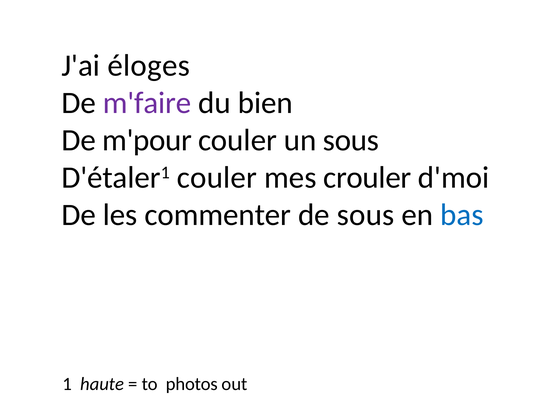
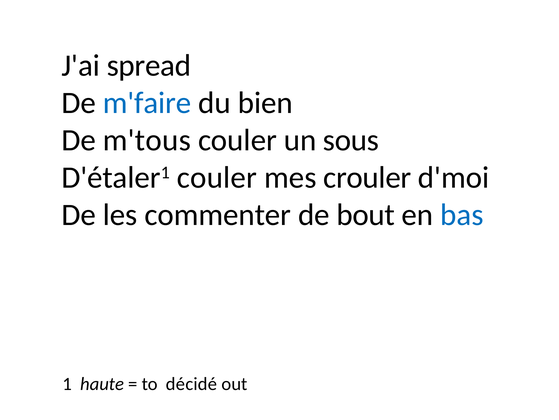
éloges: éloges -> spread (149, 65)
m'faire colour: purple -> blue (147, 103)
m'pour: m'pour -> m'tous (147, 140)
de sous: sous -> bout (366, 215)
photos: photos -> décidé (192, 383)
